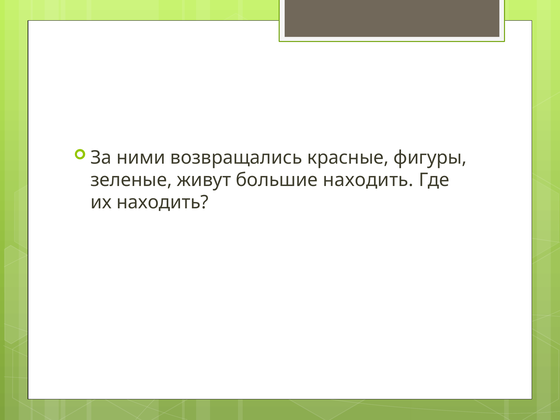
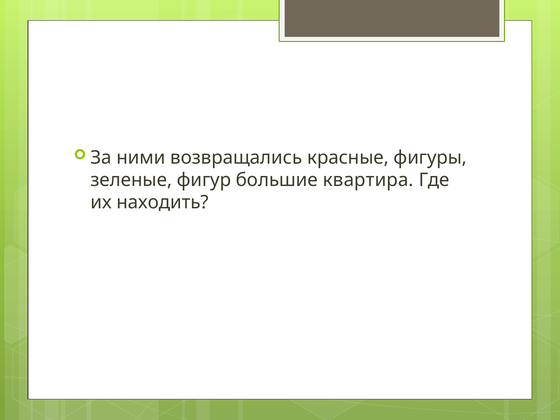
живут: живут -> фигур (204, 180)
большие находить: находить -> квартира (368, 180)
